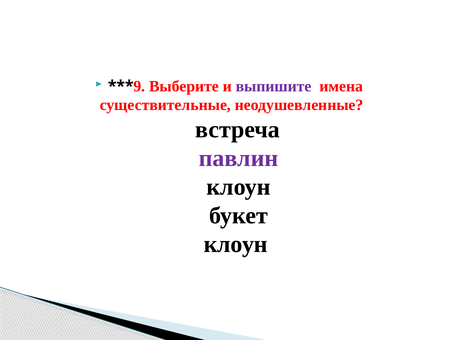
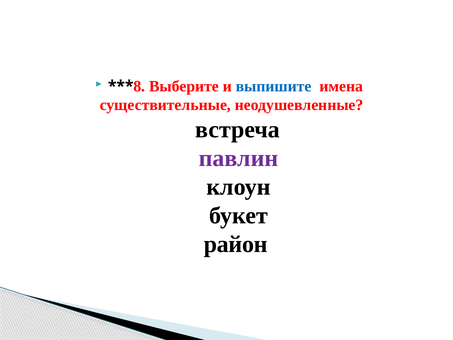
9: 9 -> 8 (139, 86)
выпишите colour: purple -> blue (274, 86)
клоун: клоун -> район (236, 244)
